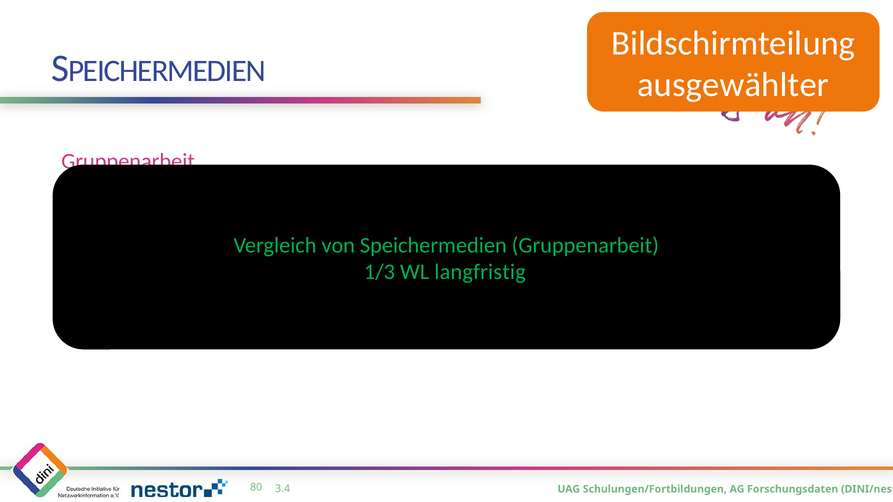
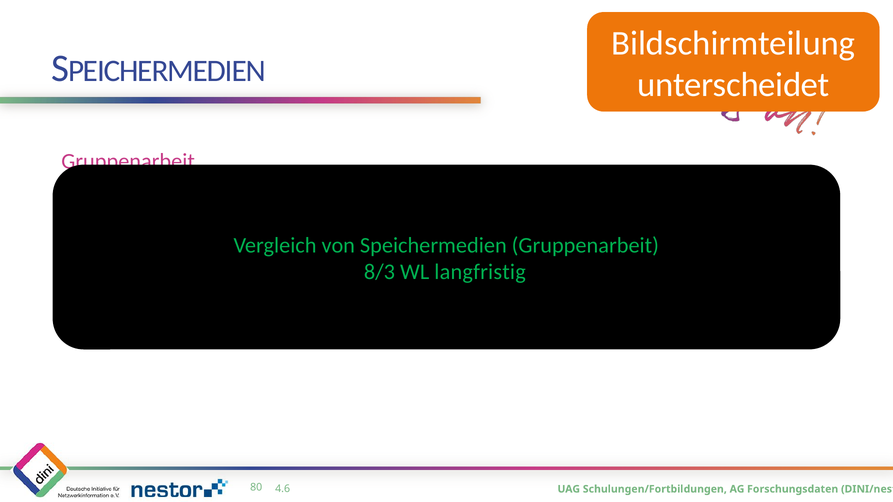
ausgewählter: ausgewählter -> unterscheidet (733, 85)
1/3: 1/3 -> 8/3 (379, 272)
3.4: 3.4 -> 4.6 (283, 489)
